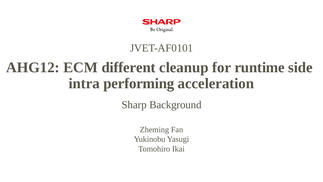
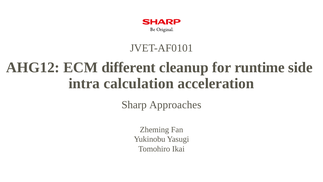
performing: performing -> calculation (139, 83)
Background: Background -> Approaches (175, 105)
